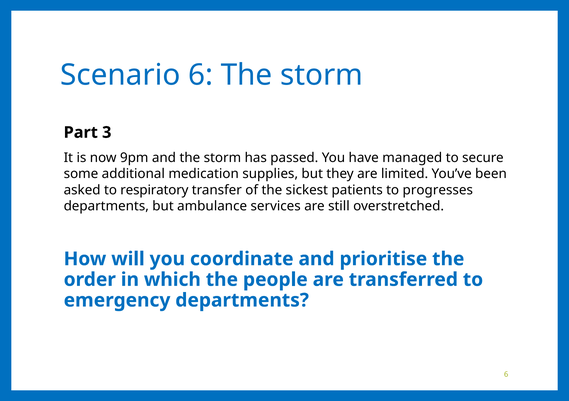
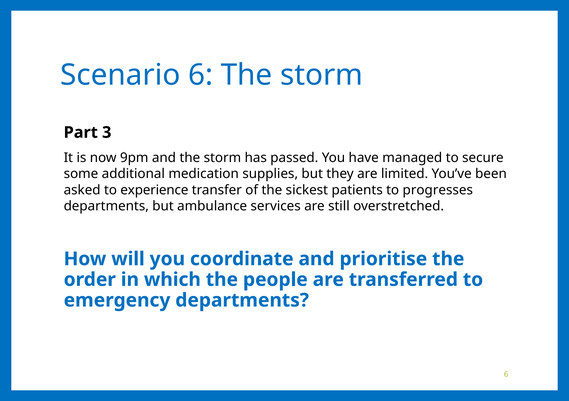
respiratory: respiratory -> experience (154, 190)
